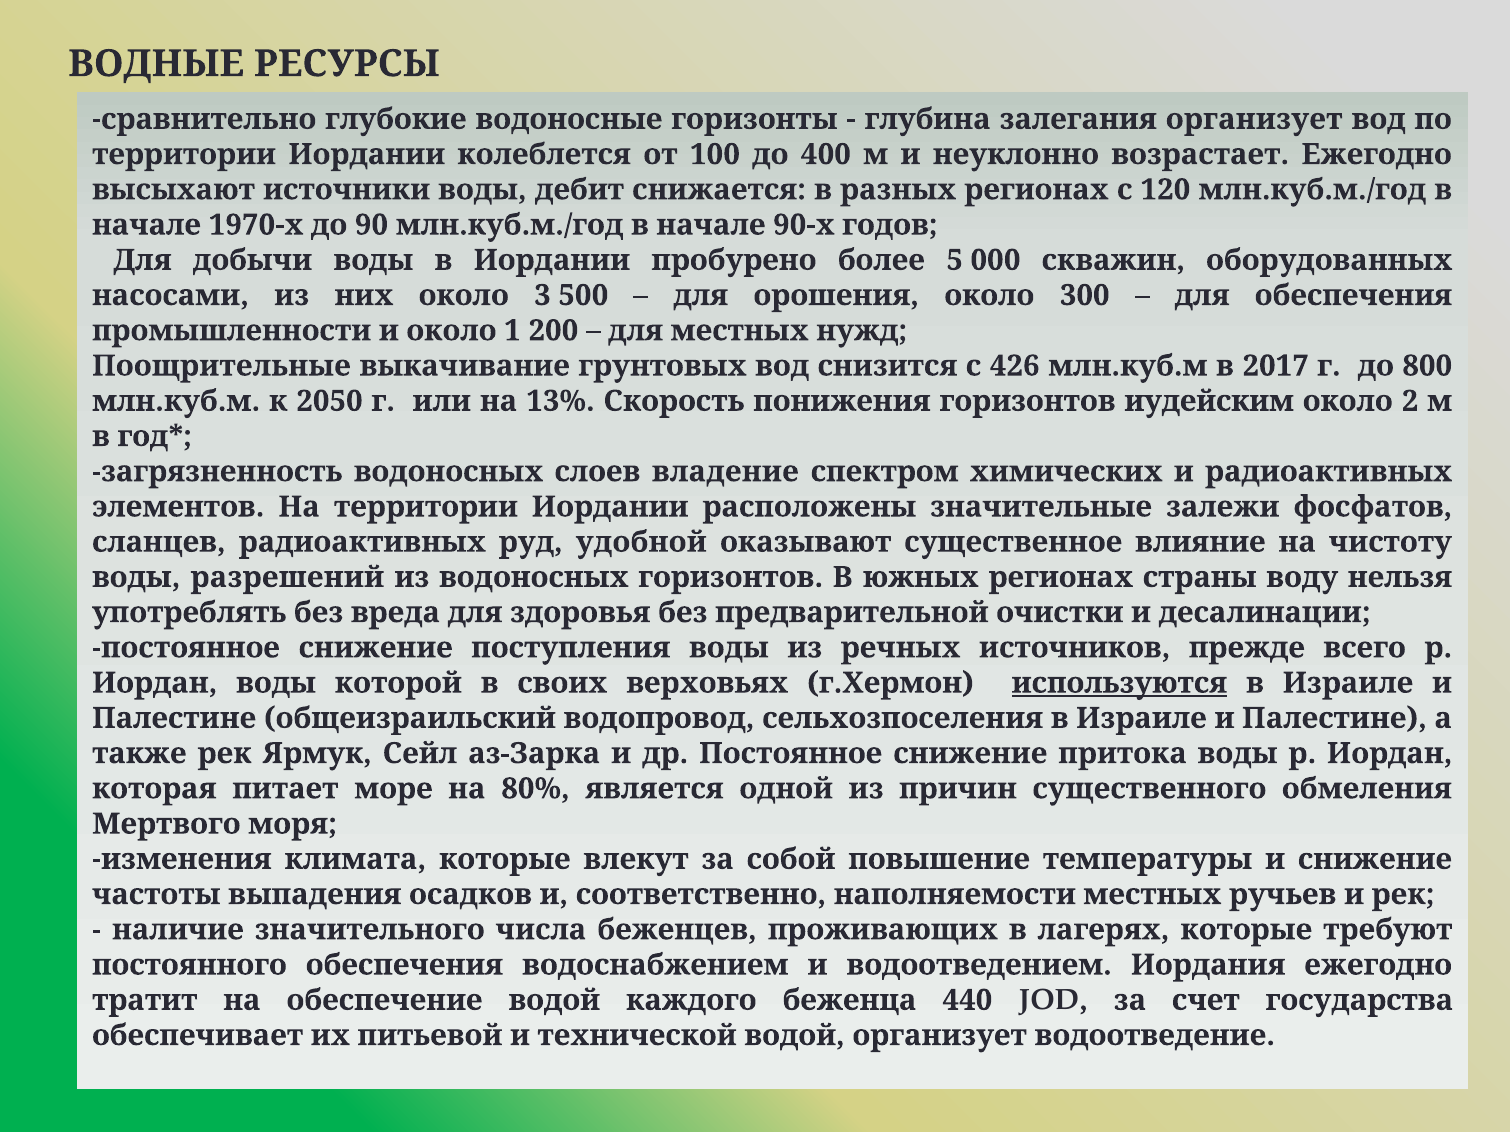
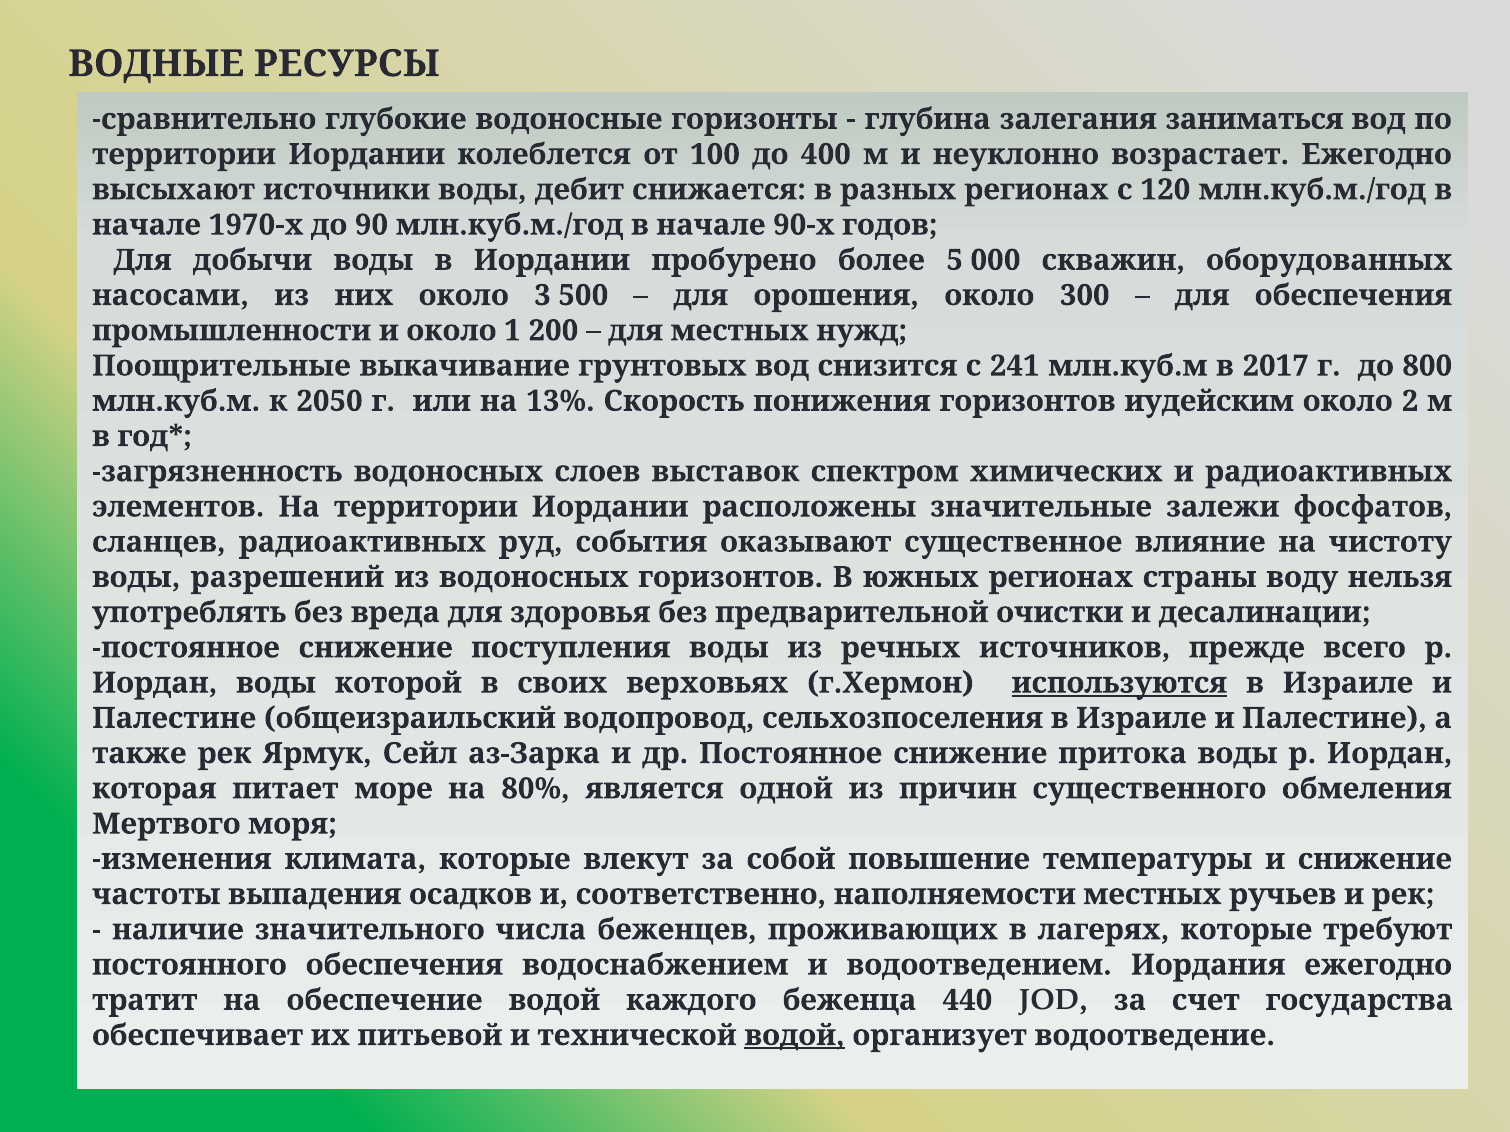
залегания организует: организует -> заниматься (1254, 119)
426: 426 -> 241 (1015, 366)
владение: владение -> выставок (725, 472)
удобной: удобной -> события (641, 542)
водой underline: none -> present (795, 1036)
